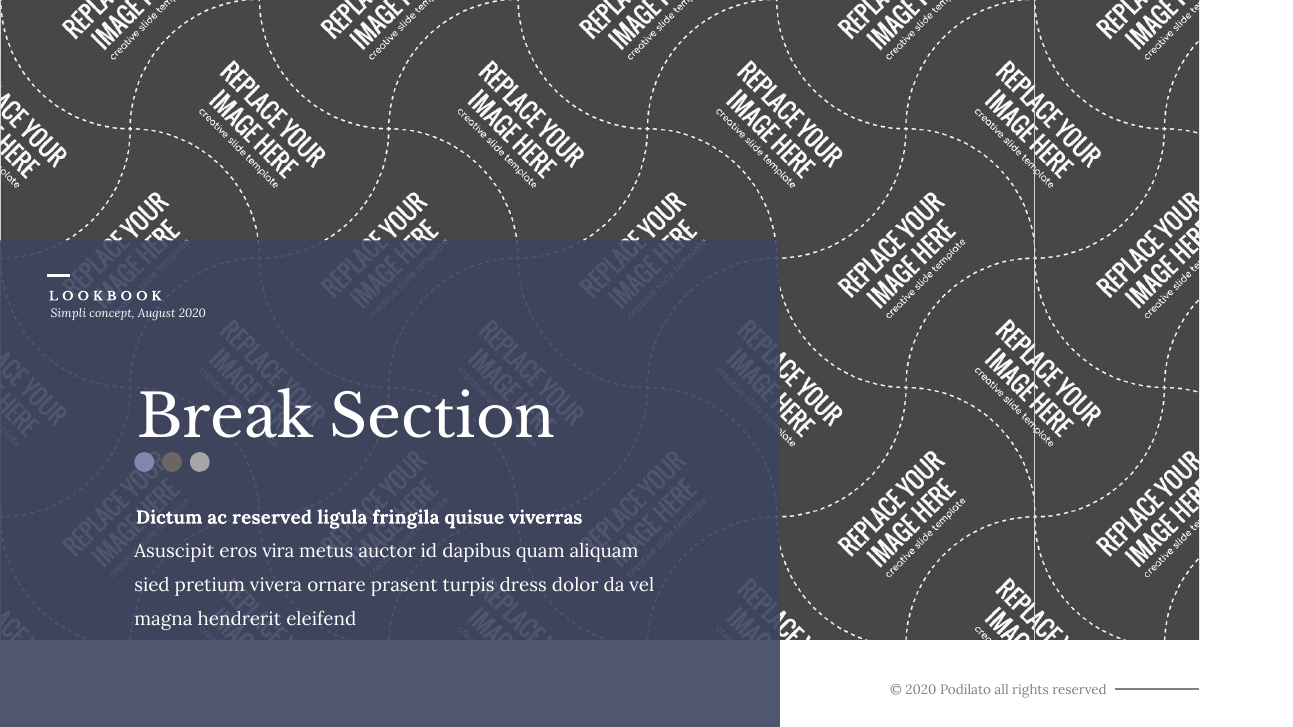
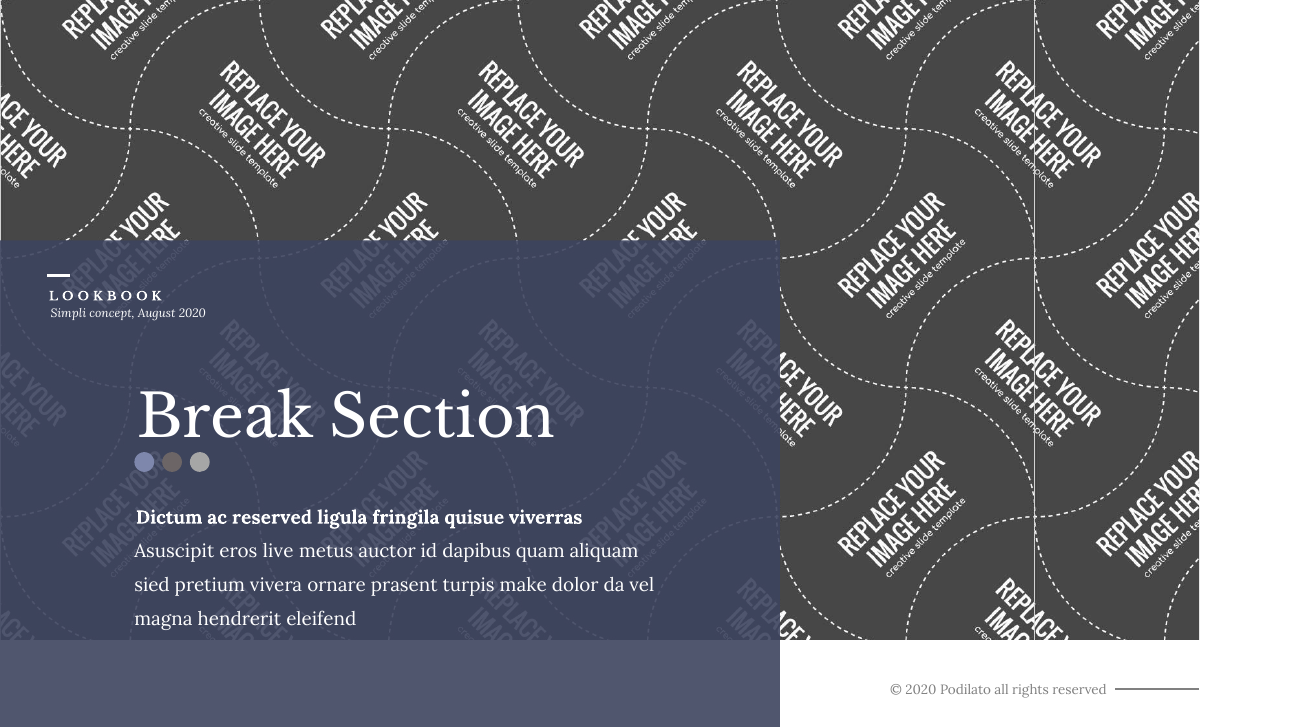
vira: vira -> live (278, 551)
dress: dress -> make (523, 585)
